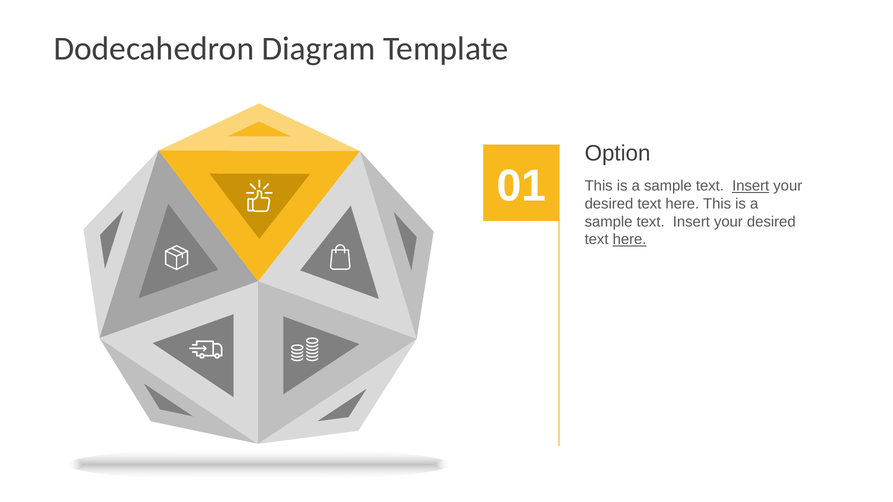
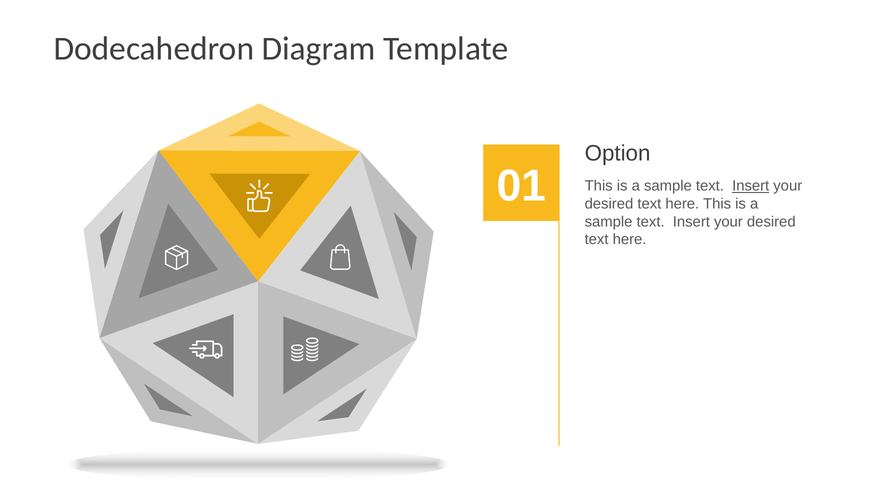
here underline: present -> none (630, 240)
